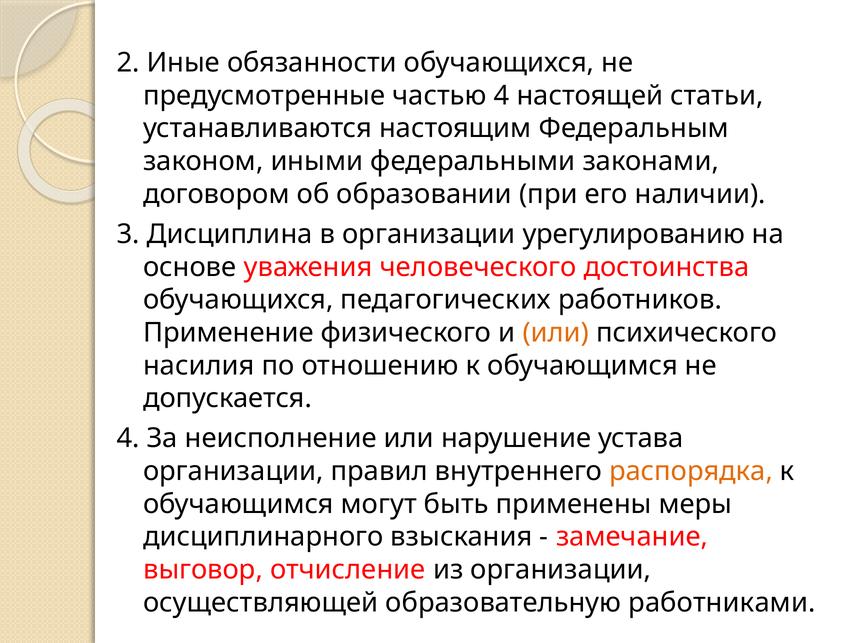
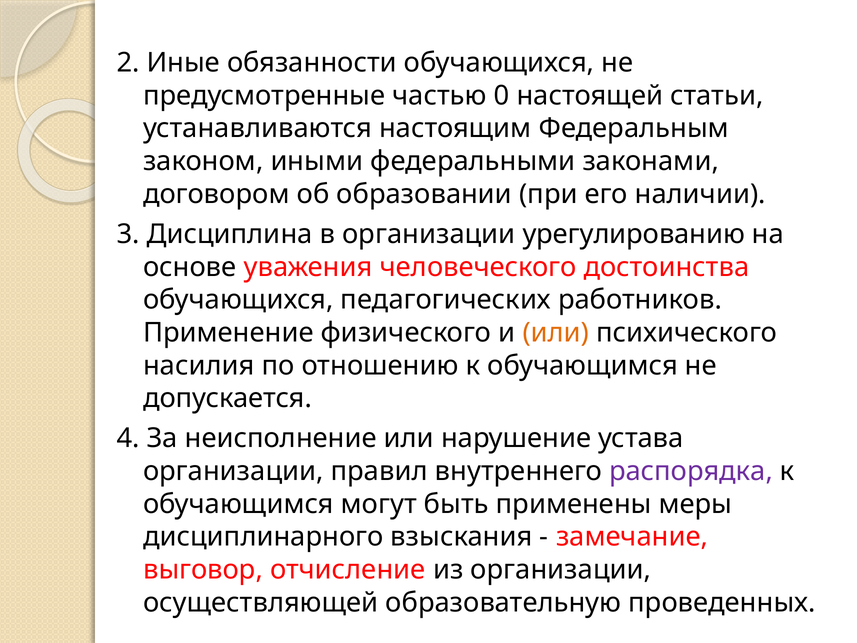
частью 4: 4 -> 0 (502, 96)
распорядка colour: orange -> purple (691, 471)
работниками: работниками -> проведенных (722, 602)
